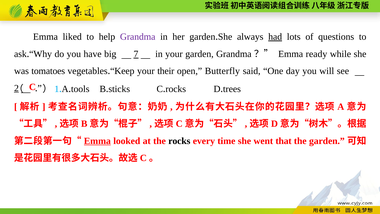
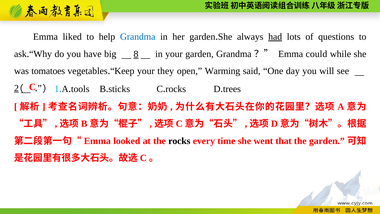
Grandma colour: purple -> blue (138, 37)
7: 7 -> 8 (136, 54)
ready: ready -> could (316, 54)
their: their -> they (166, 71)
Butterfly: Butterfly -> Warming (222, 71)
Emma underline: present -> none (97, 141)
